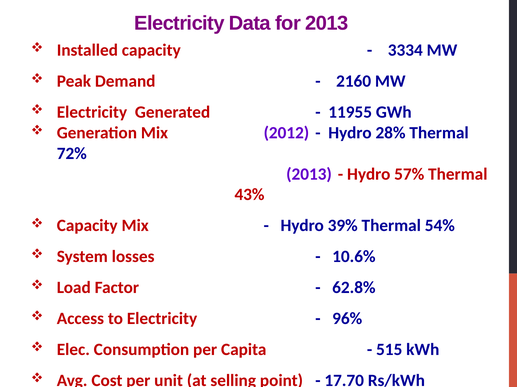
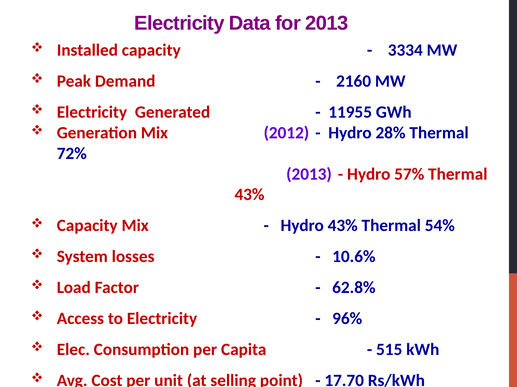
Hydro 39%: 39% -> 43% (343, 226)
